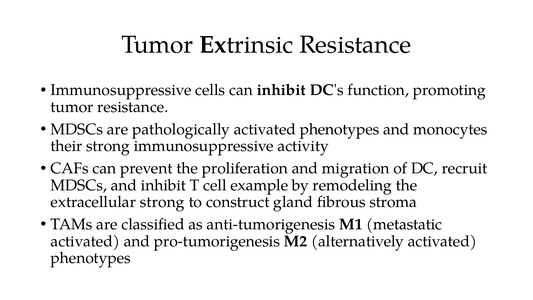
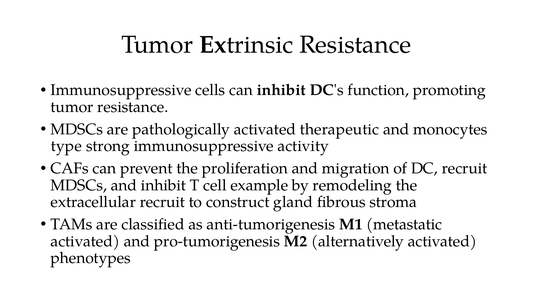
pathologically activated phenotypes: phenotypes -> therapeutic (339, 129)
their: their -> type (66, 146)
extracellular strong: strong -> recruit (162, 202)
